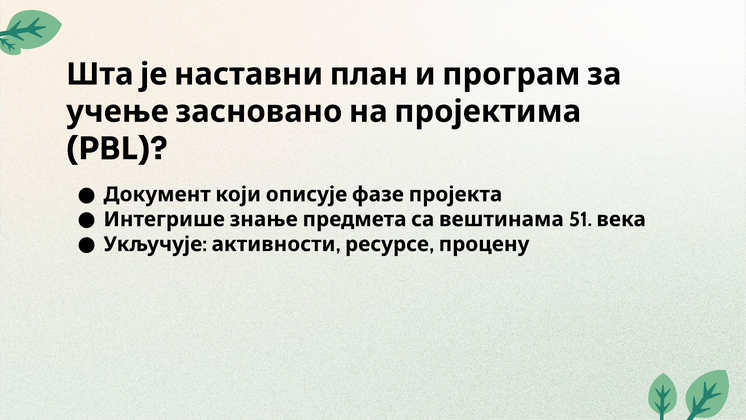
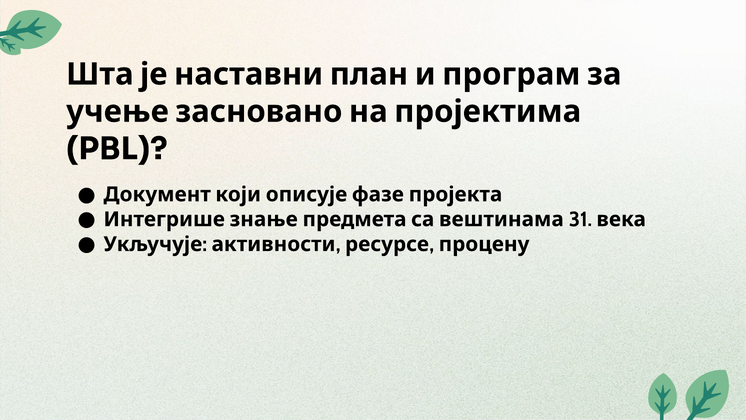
51: 51 -> 31 (581, 219)
